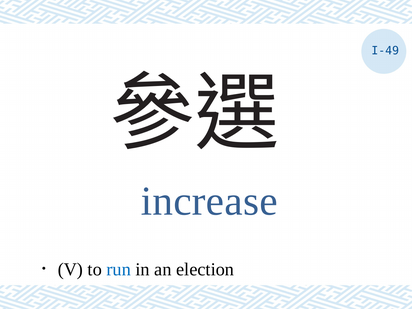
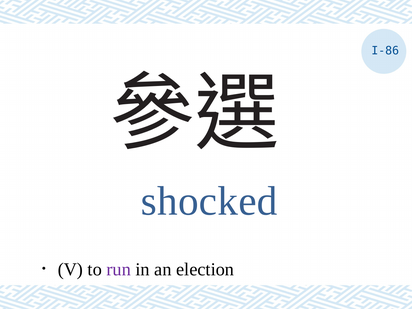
I-49: I-49 -> I-86 (385, 51)
increase: increase -> shocked (209, 201)
run colour: blue -> purple (119, 269)
